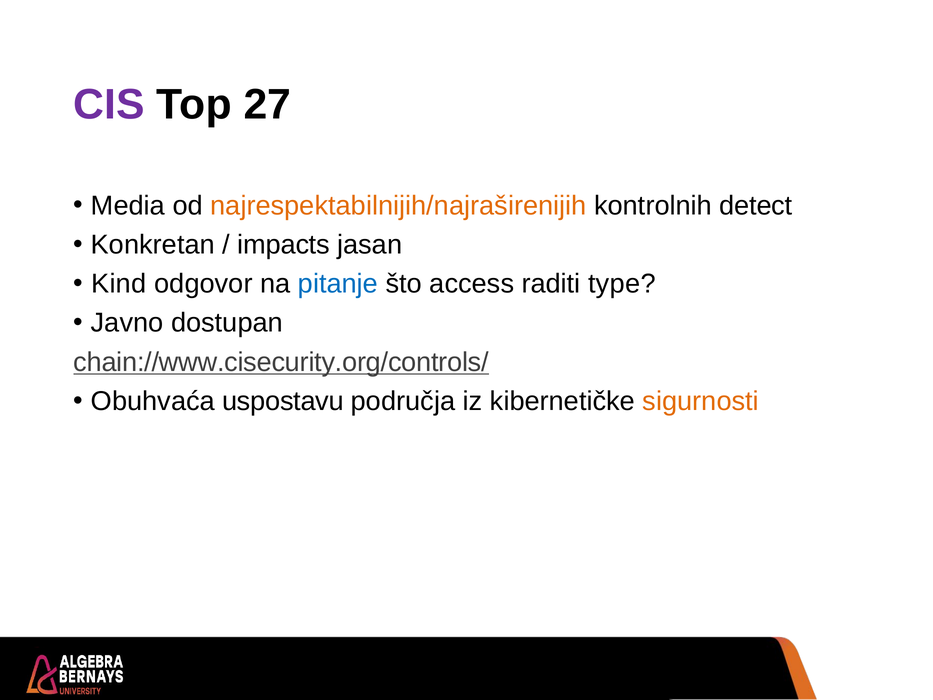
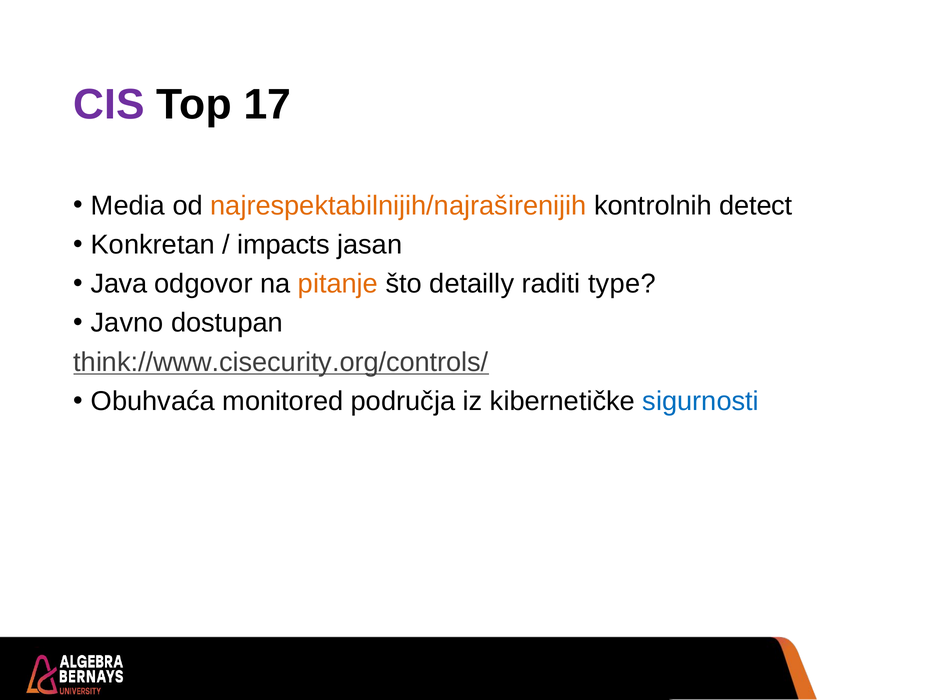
27: 27 -> 17 (267, 105)
Kind: Kind -> Java (119, 284)
pitanje colour: blue -> orange (338, 284)
access: access -> detailly (472, 284)
chain://www.cisecurity.org/controls/: chain://www.cisecurity.org/controls/ -> think://www.cisecurity.org/controls/ (281, 362)
uspostavu: uspostavu -> monitored (283, 401)
sigurnosti colour: orange -> blue (701, 401)
